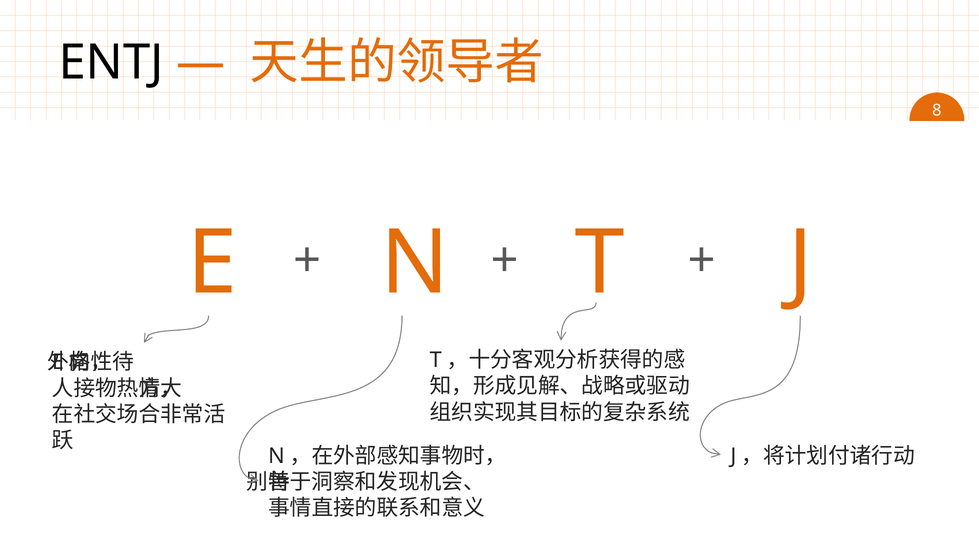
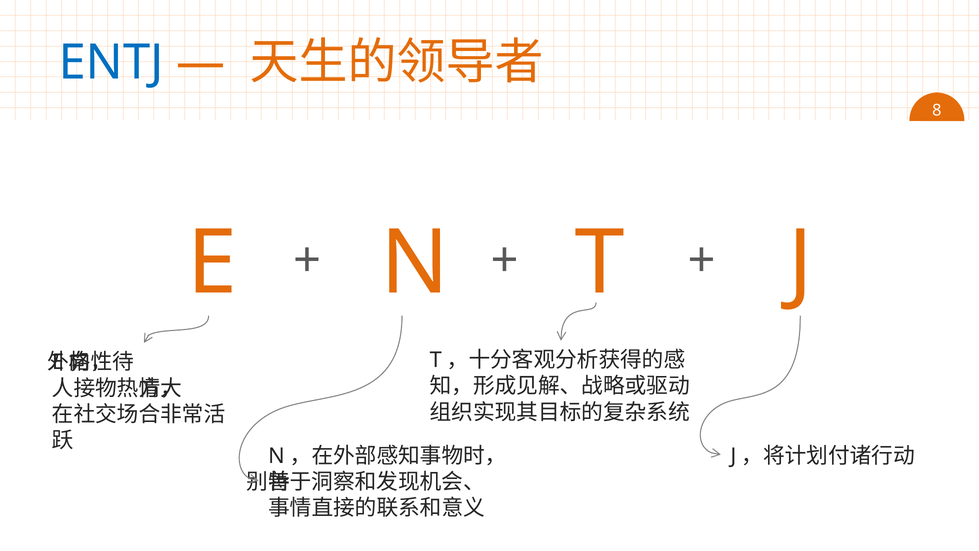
ENTJ colour: black -> blue (111, 63)
